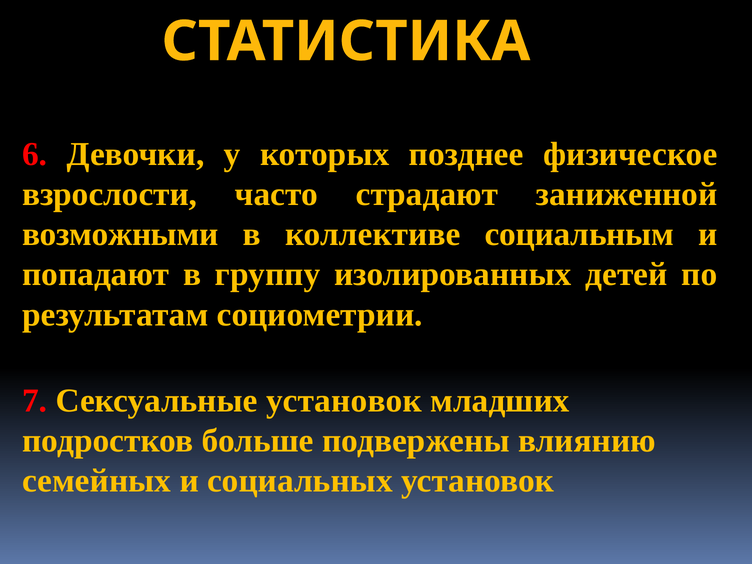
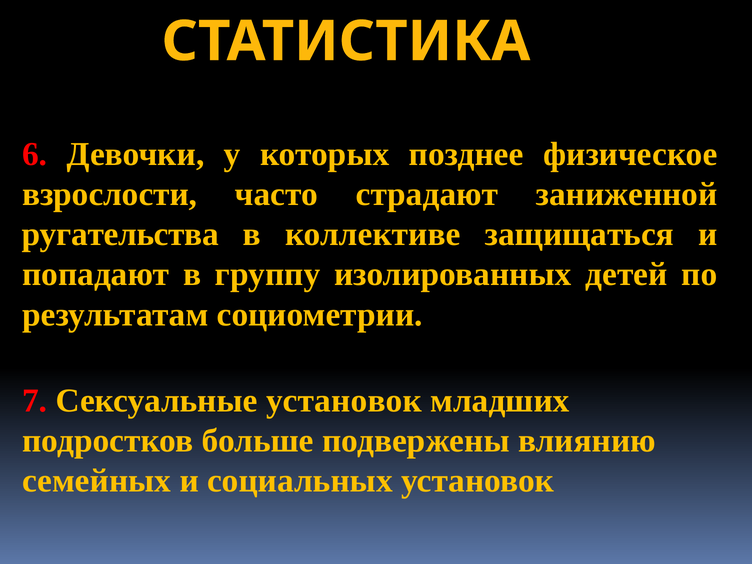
возможными: возможными -> ругательства (120, 234)
социальным: социальным -> защищаться (579, 234)
